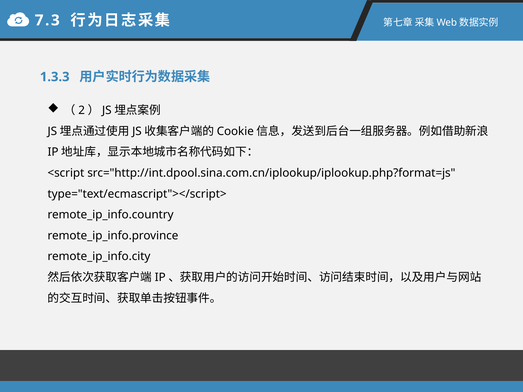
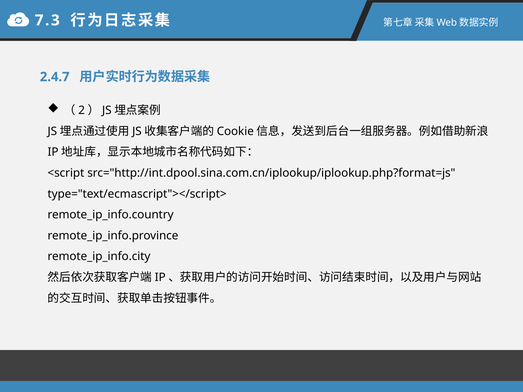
1.3.3: 1.3.3 -> 2.4.7 (55, 77)
